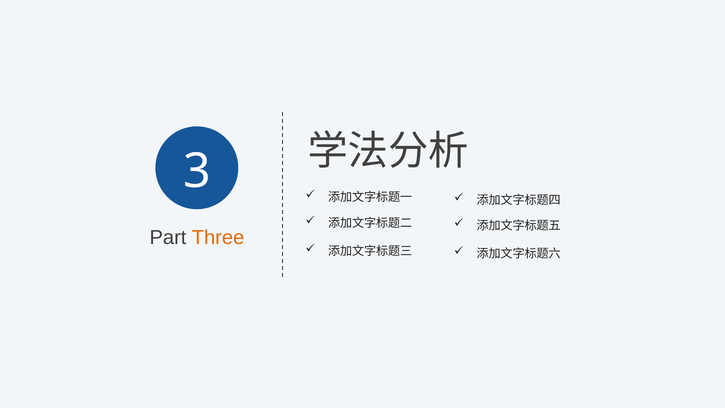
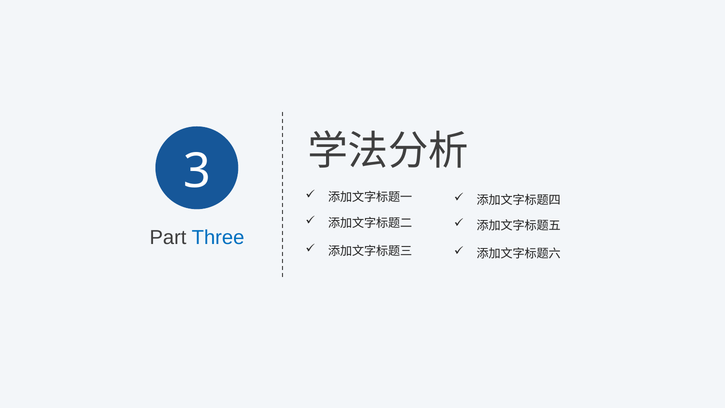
Three colour: orange -> blue (218, 238)
